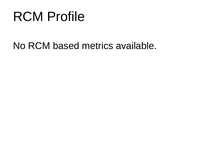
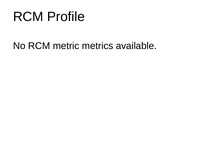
based: based -> metric (66, 46)
